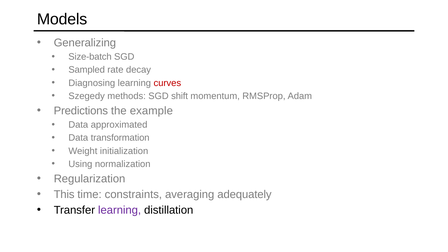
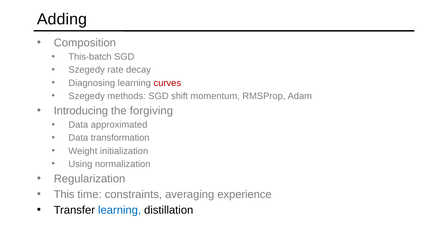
Models: Models -> Adding (62, 19)
Generalizing: Generalizing -> Composition (85, 43)
Size-batch: Size-batch -> This-batch (90, 57)
Sampled: Sampled -> Szegedy (87, 70)
Predictions: Predictions -> Introducing (81, 111)
example: example -> forgiving (151, 111)
adequately: adequately -> experience (244, 194)
learning colour: purple -> blue (120, 210)
